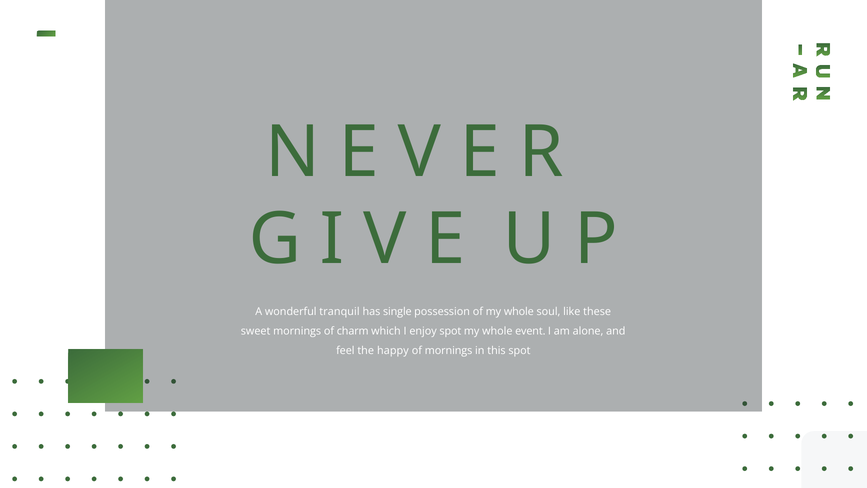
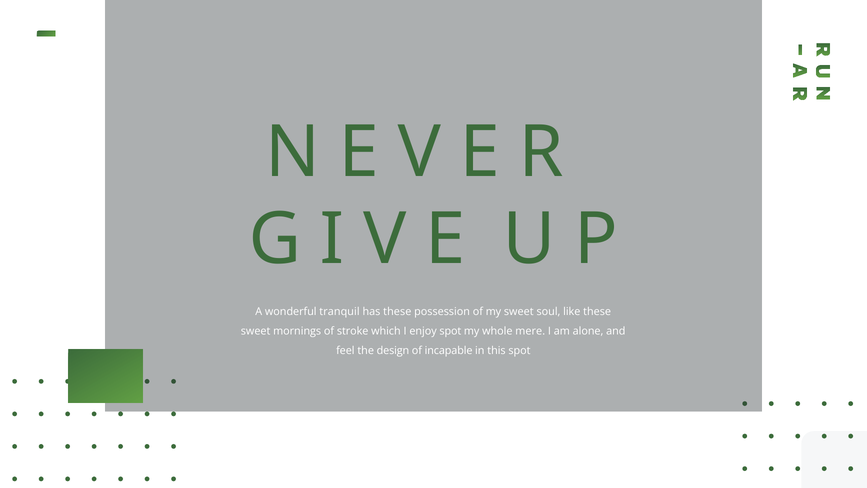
has single: single -> these (397, 311)
of my whole: whole -> sweet (519, 311)
charm: charm -> stroke (353, 331)
event: event -> mere (530, 331)
happy: happy -> design (393, 350)
of mornings: mornings -> incapable (449, 350)
